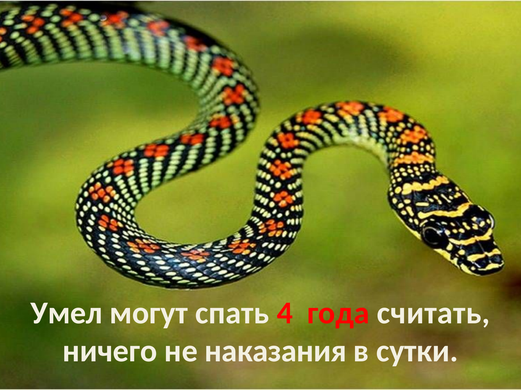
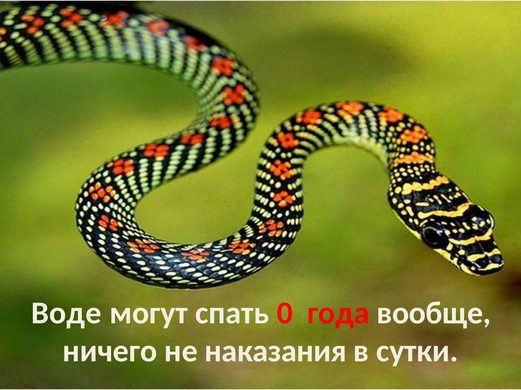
Умел: Умел -> Воде (66, 314)
4: 4 -> 0 (285, 314)
считать: считать -> вообще (434, 314)
